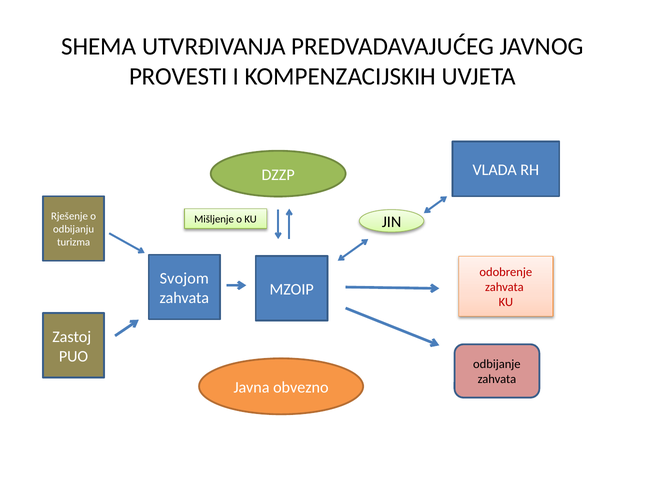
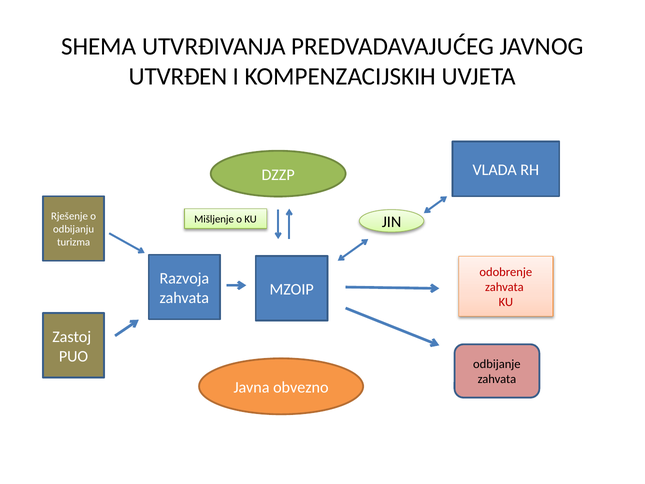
PROVESTI: PROVESTI -> UTVRĐEN (178, 76)
Svojom: Svojom -> Razvoja (184, 278)
